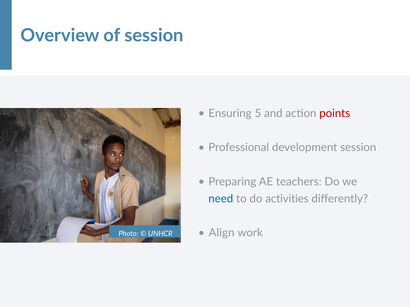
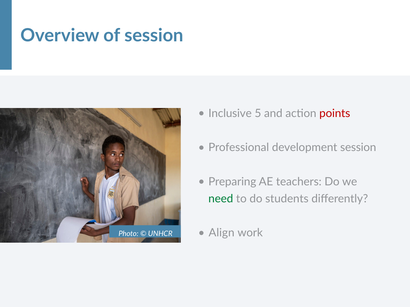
Ensuring: Ensuring -> Inclusive (230, 114)
need colour: blue -> green (221, 199)
activities: activities -> students (287, 199)
